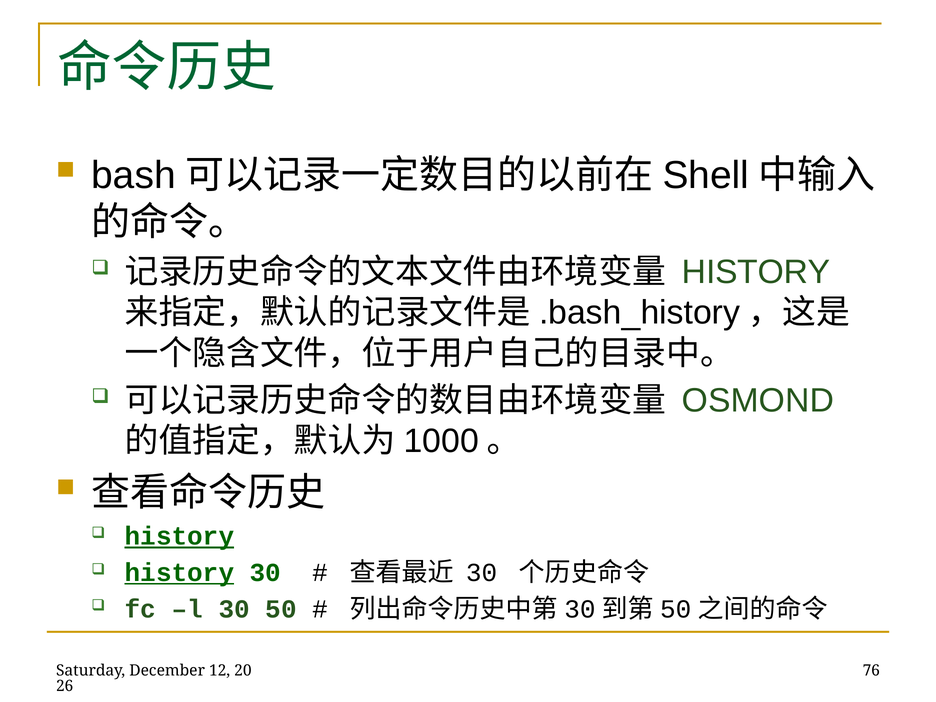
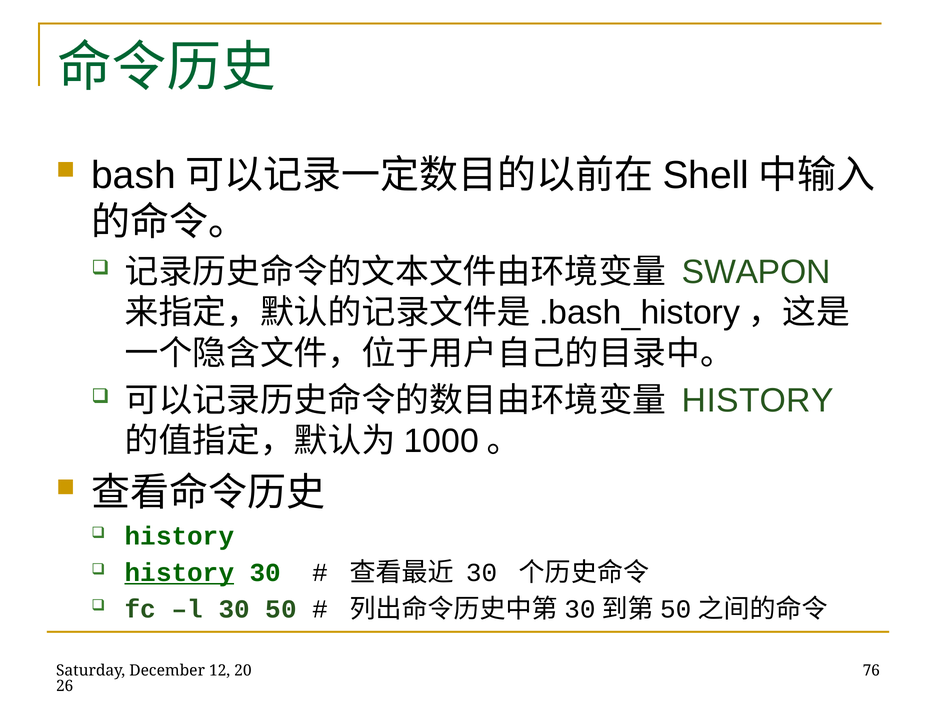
HISTORY: HISTORY -> SWAPON (756, 272)
OSMOND: OSMOND -> HISTORY (758, 401)
history underline: present -> none (179, 536)
